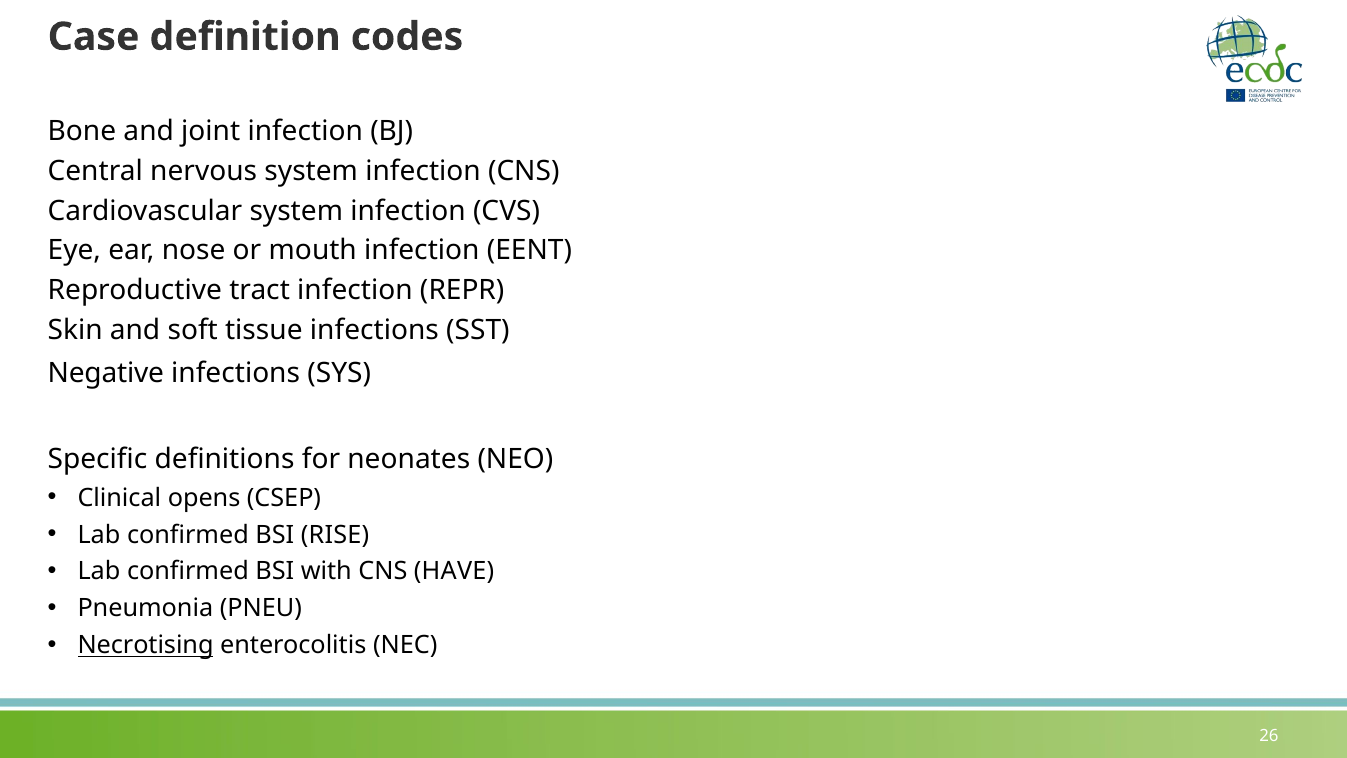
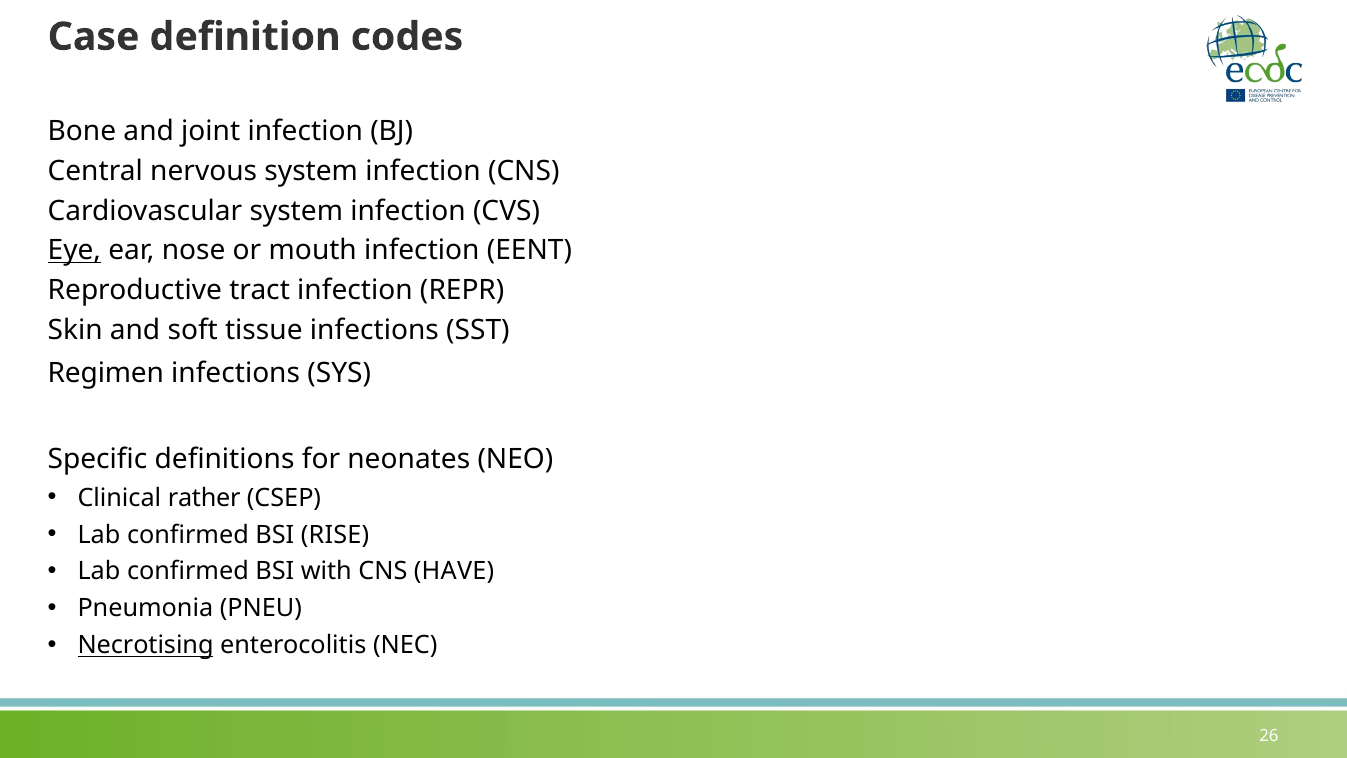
Eye underline: none -> present (74, 250)
Negative: Negative -> Regimen (106, 374)
opens: opens -> rather (204, 498)
